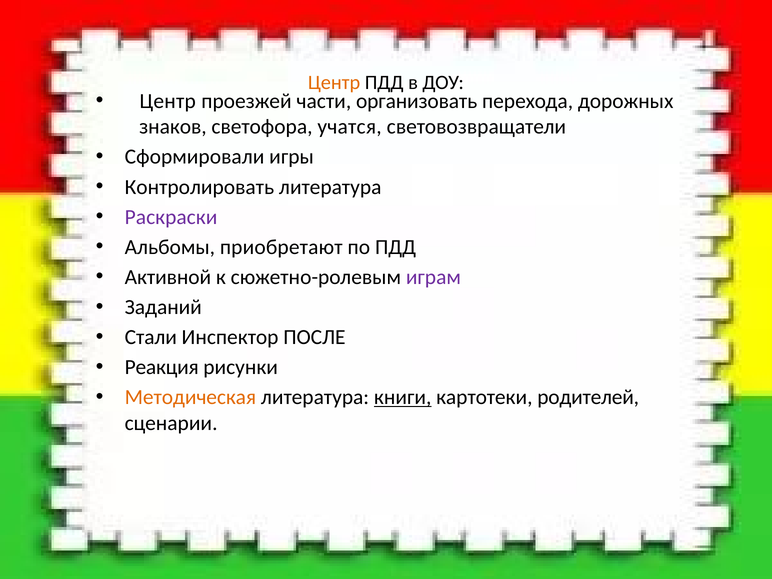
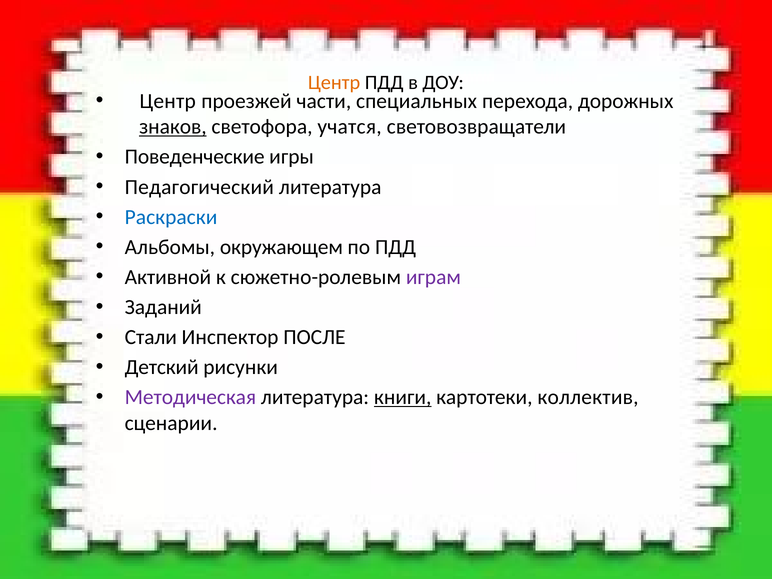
организовать: организовать -> специальных (417, 101)
знаков underline: none -> present (173, 127)
Сформировали: Сформировали -> Поведенческие (195, 157)
Контролировать: Контролировать -> Педагогический (199, 187)
Раскраски colour: purple -> blue (171, 217)
приобретают: приобретают -> окружающем (281, 247)
Реакция: Реакция -> Детский (162, 367)
Методическая colour: orange -> purple (190, 397)
родителей: родителей -> коллектив (588, 397)
